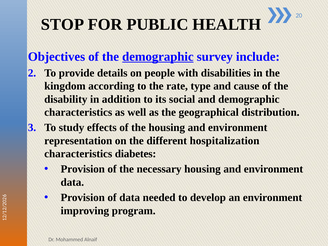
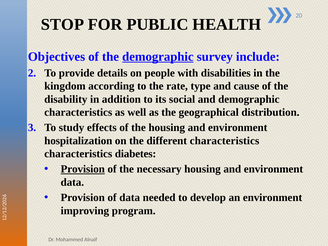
representation: representation -> hospitalization (78, 141)
different hospitalization: hospitalization -> characteristics (225, 141)
Provision underline: none -> present (83, 169)
